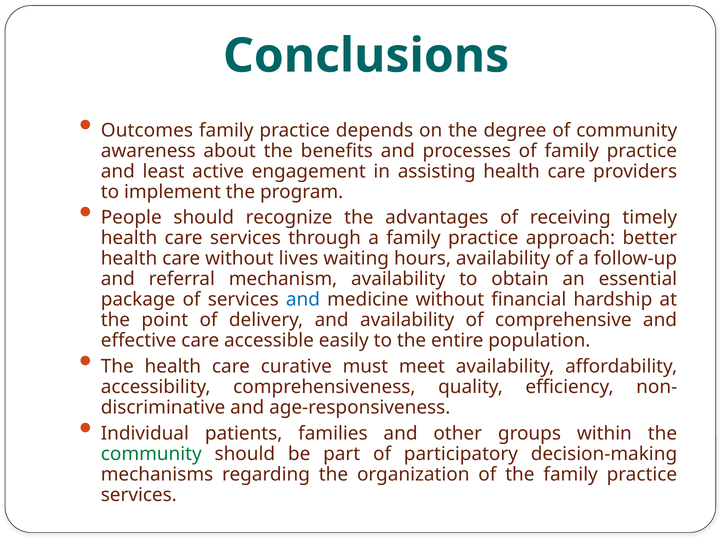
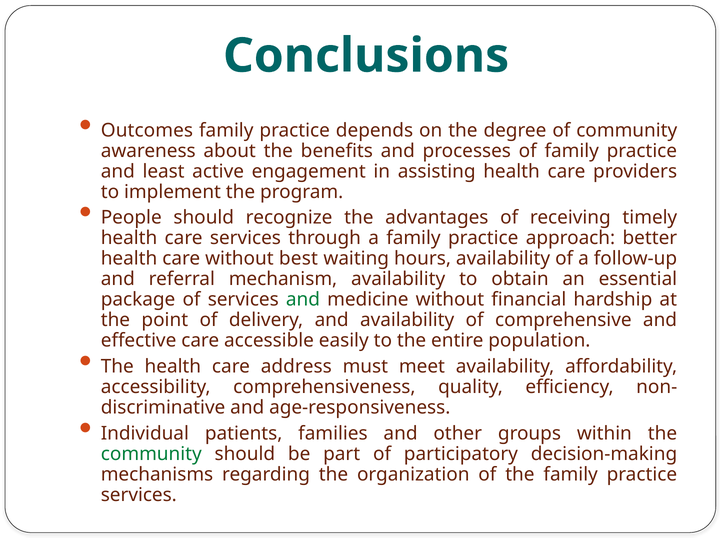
lives: lives -> best (298, 259)
and colour: blue -> green (303, 300)
curative: curative -> address (296, 367)
